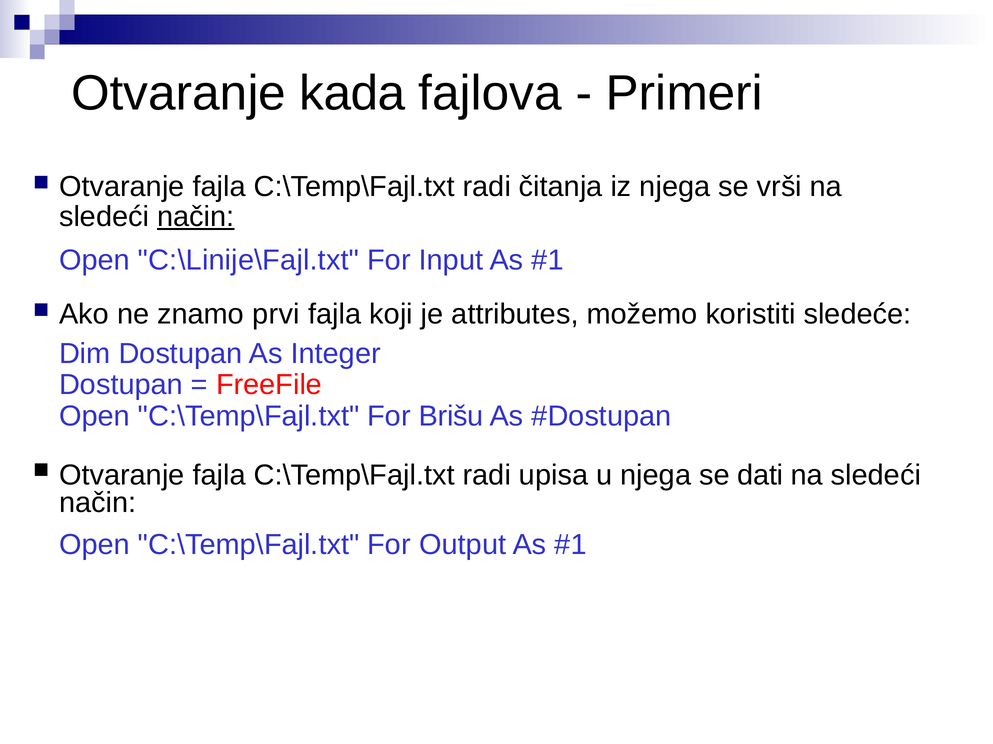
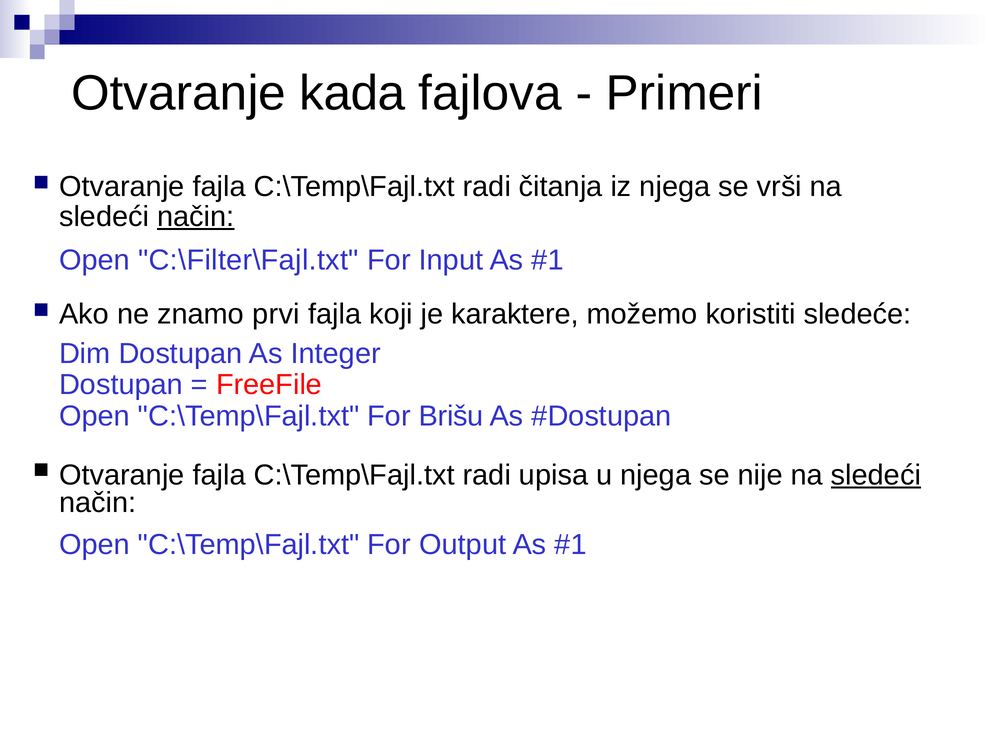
C:\Linije\Fajl.txt: C:\Linije\Fajl.txt -> C:\Filter\Fajl.txt (248, 260)
attributes: attributes -> karaktere (515, 315)
dati: dati -> nije (760, 476)
sledeći underline: none -> present (876, 476)
